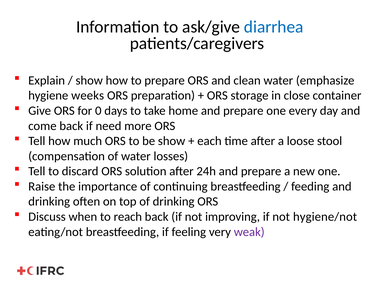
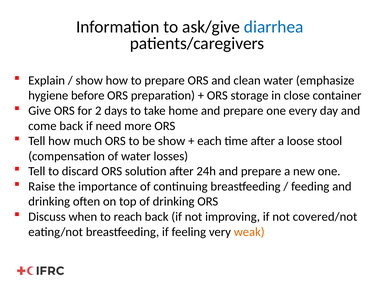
weeks: weeks -> before (88, 96)
0: 0 -> 2 (98, 111)
hygiene/not: hygiene/not -> covered/not (325, 217)
weak colour: purple -> orange (249, 232)
